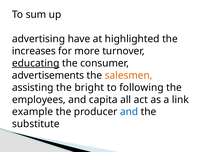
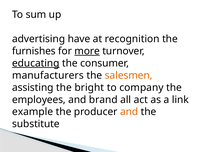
highlighted: highlighted -> recognition (132, 39)
increases: increases -> furnishes (34, 51)
more underline: none -> present (87, 51)
advertisements: advertisements -> manufacturers (48, 75)
following: following -> company (141, 87)
capita: capita -> brand (103, 99)
and colour: blue -> orange (129, 111)
